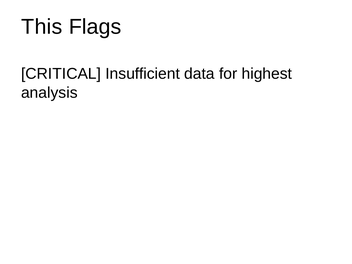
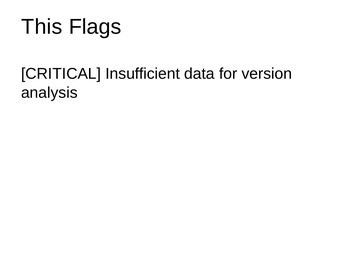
highest: highest -> version (267, 74)
